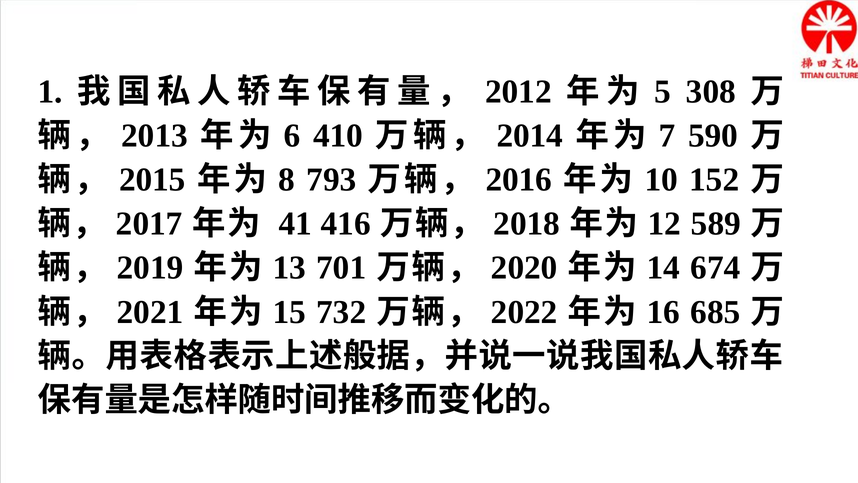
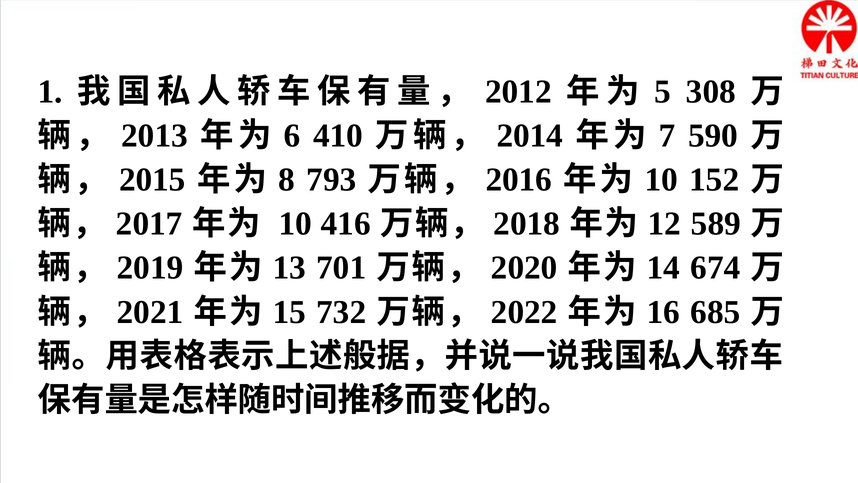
41: 41 -> 10 (295, 224)
